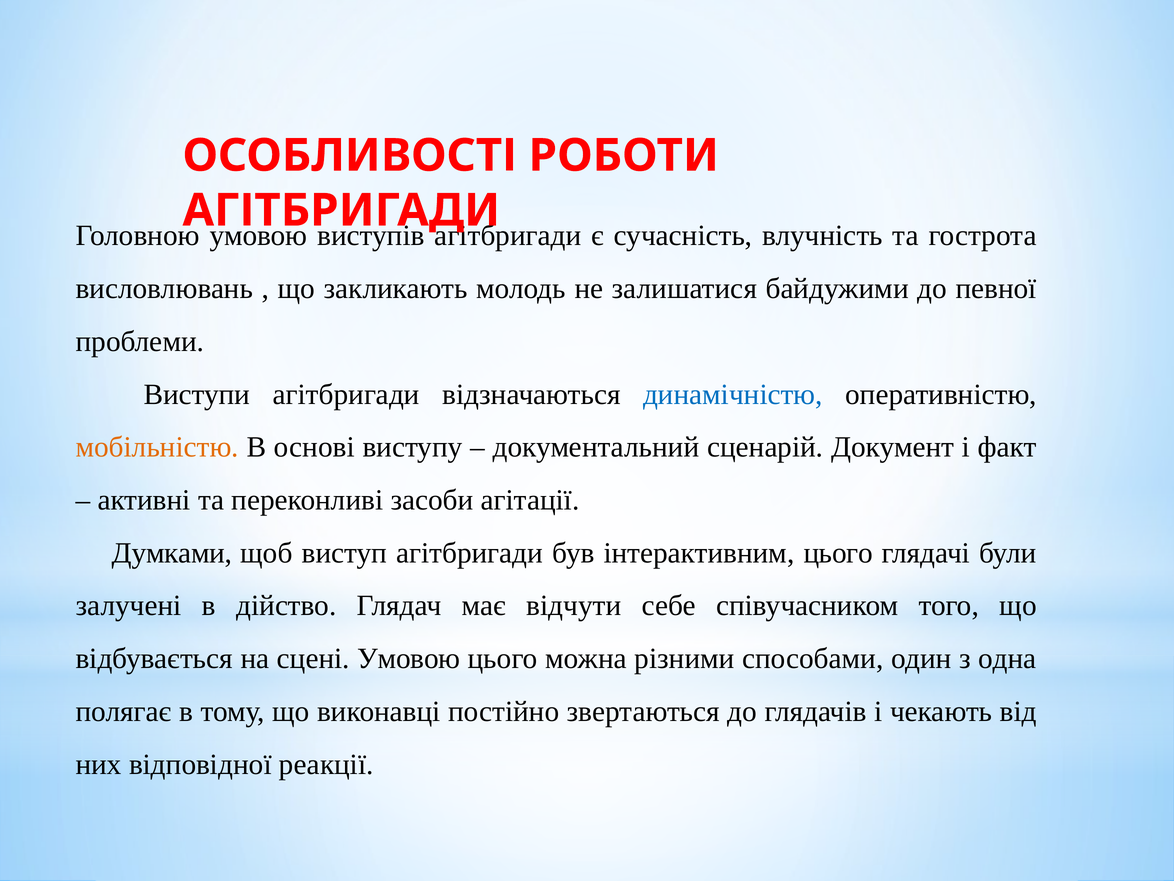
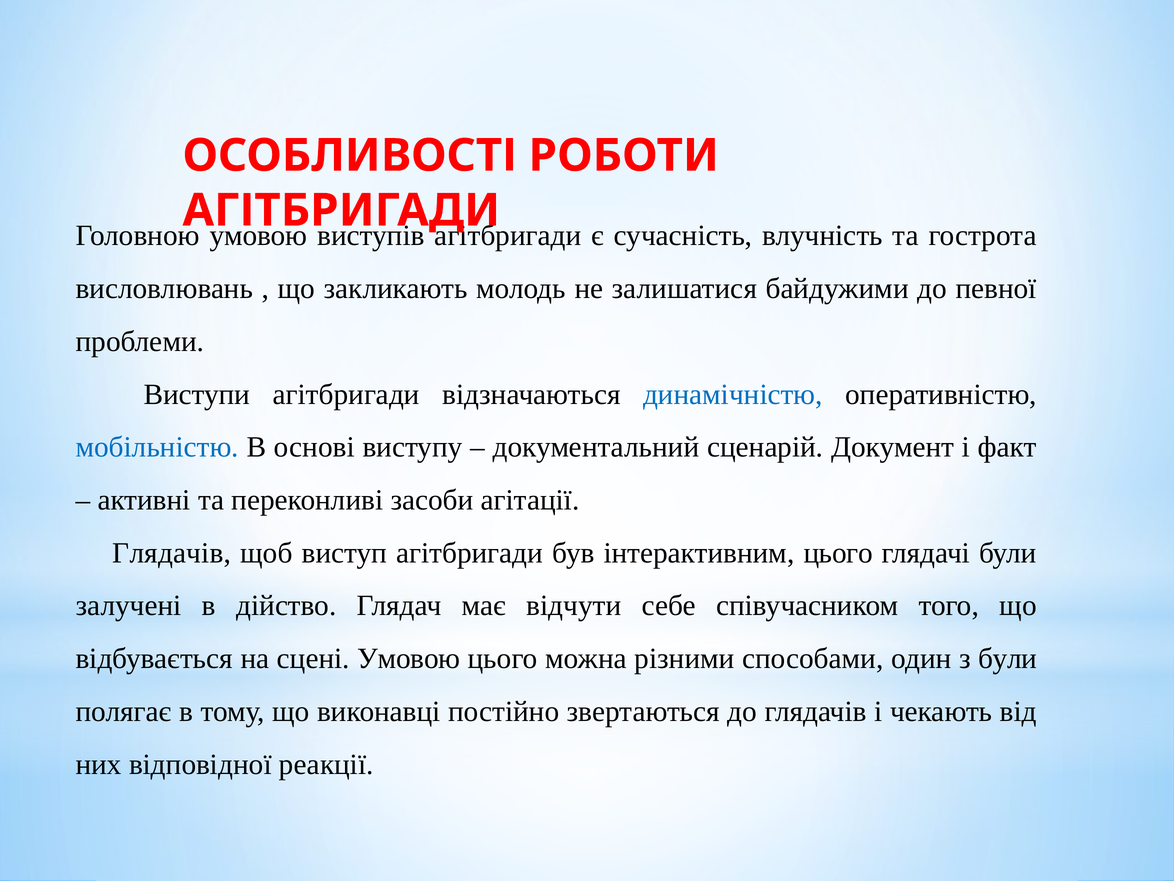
мобільністю colour: orange -> blue (157, 447)
Думками: Думками -> Глядачів (172, 553)
з одна: одна -> були (1008, 658)
